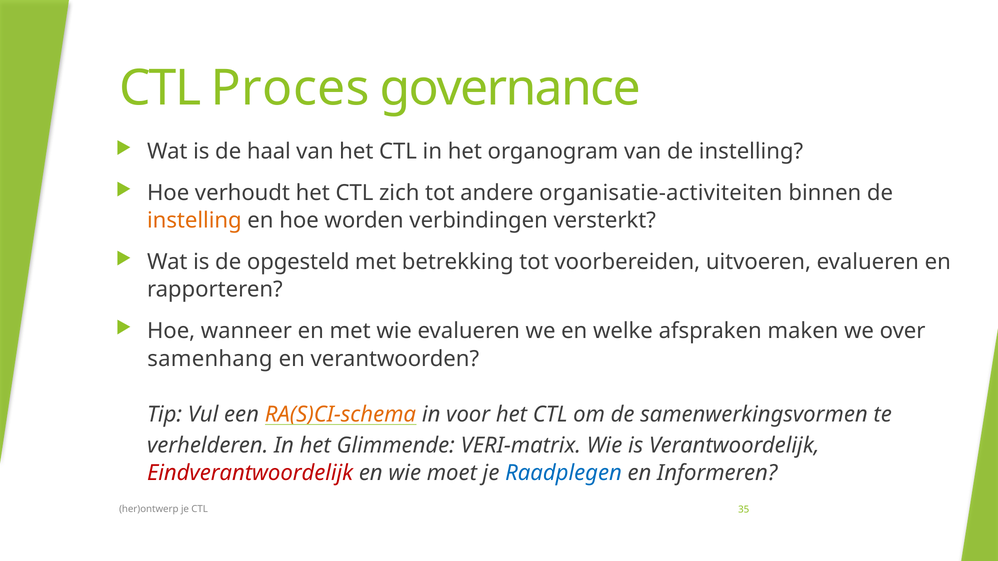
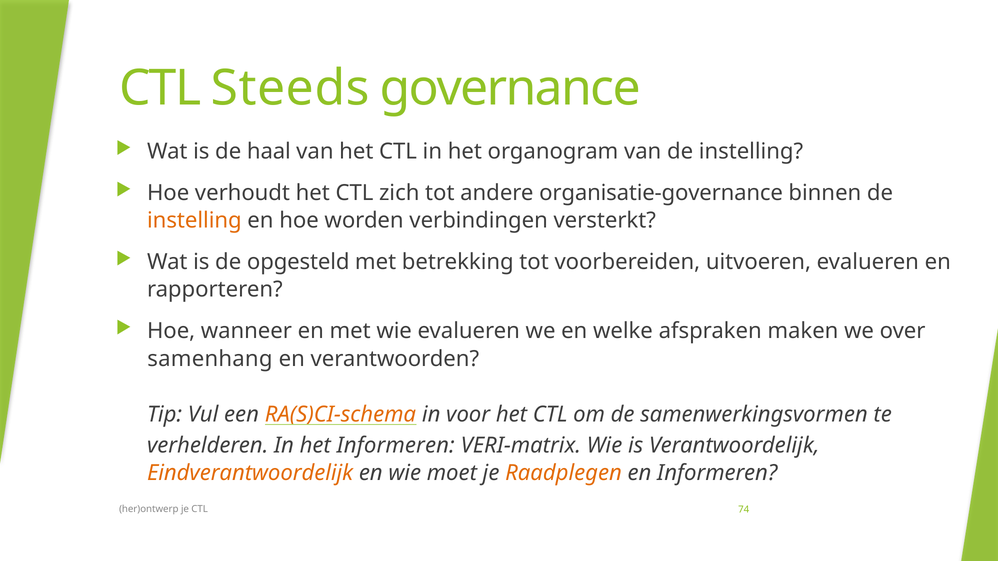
Proces: Proces -> Steeds (290, 88)
organisatie-activiteiten: organisatie-activiteiten -> organisatie-governance (661, 193)
het Glimmende: Glimmende -> Informeren (396, 446)
Eindverantwoordelijk colour: red -> orange (250, 473)
Raadplegen colour: blue -> orange (564, 473)
35: 35 -> 74 (744, 510)
